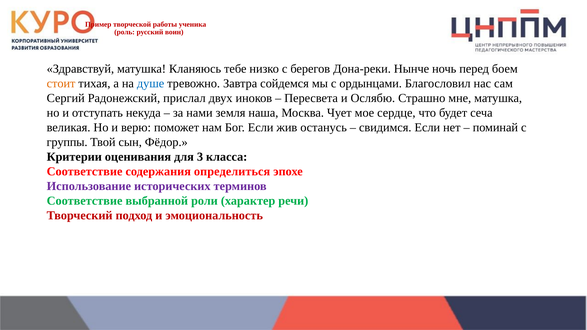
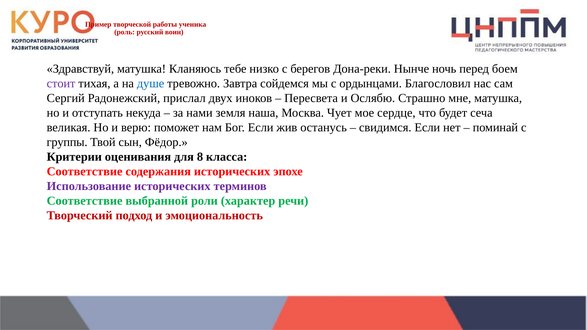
стоит colour: orange -> purple (61, 84)
3: 3 -> 8 (200, 157)
содержания определиться: определиться -> исторических (232, 172)
